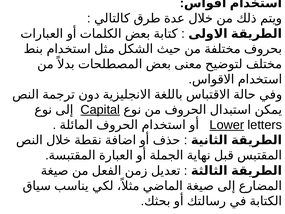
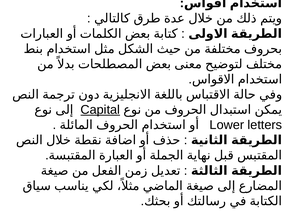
Lower underline: present -> none (227, 125)
